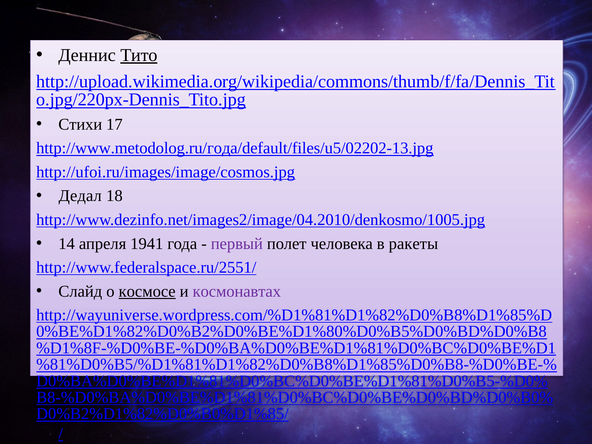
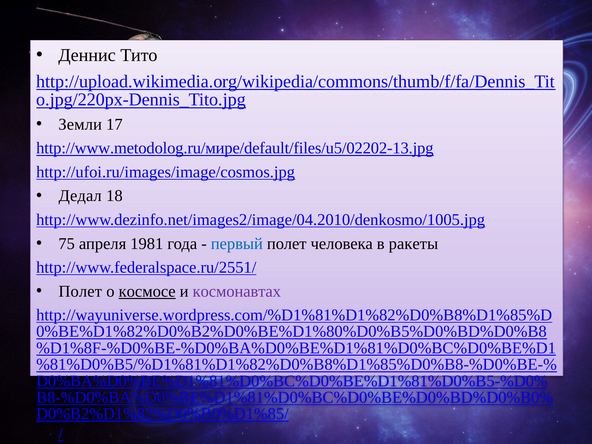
Тито underline: present -> none (139, 55)
Стихи: Стихи -> Земли (80, 124)
http://www.metodolog.ru/года/default/files/u5/02202-13.jpg: http://www.metodolog.ru/года/default/files/u5/02202-13.jpg -> http://www.metodolog.ru/мире/default/files/u5/02202-13.jpg (235, 148)
14: 14 -> 75 (67, 244)
1941: 1941 -> 1981 (147, 244)
первый colour: purple -> blue (237, 244)
Слайд: Слайд -> Полет (80, 291)
